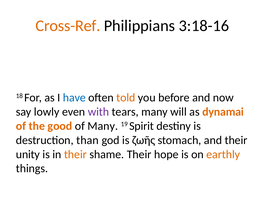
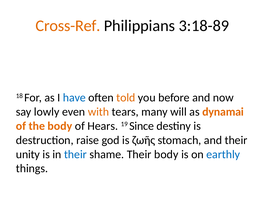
3:18-16: 3:18-16 -> 3:18-89 (204, 26)
with colour: purple -> orange (98, 112)
the good: good -> body (60, 126)
of Many: Many -> Hears (103, 126)
Spirit: Spirit -> Since (142, 126)
than: than -> raise (88, 140)
their colour: orange -> blue (75, 154)
Their hope: hope -> body (166, 154)
earthly colour: orange -> blue (223, 154)
